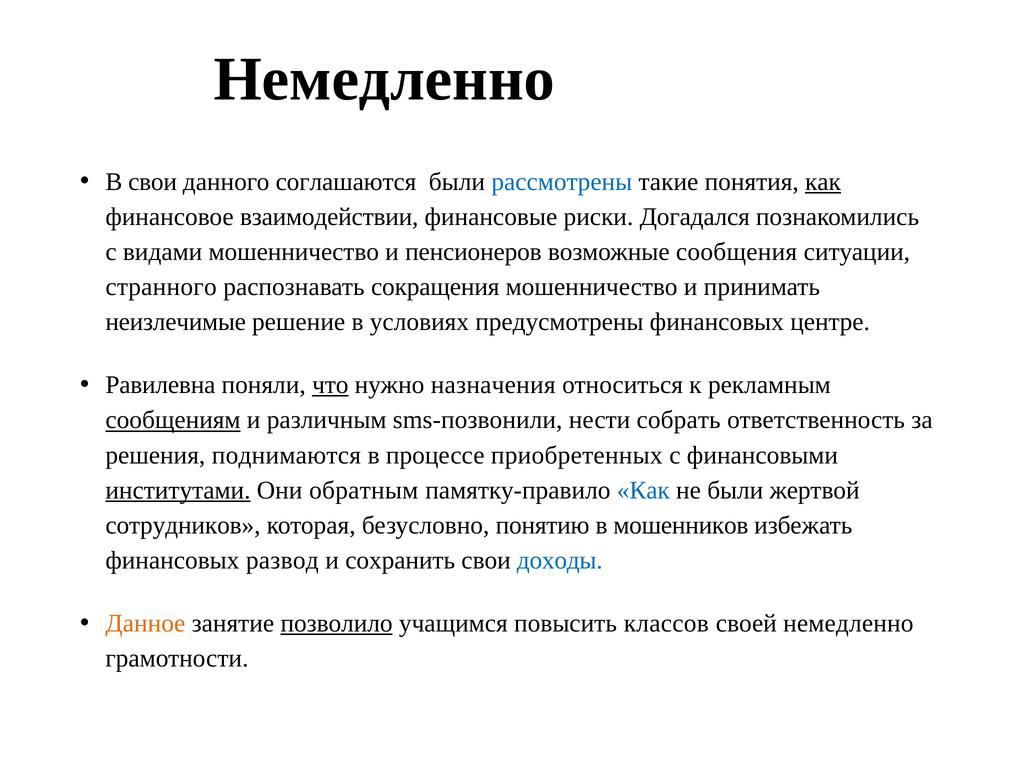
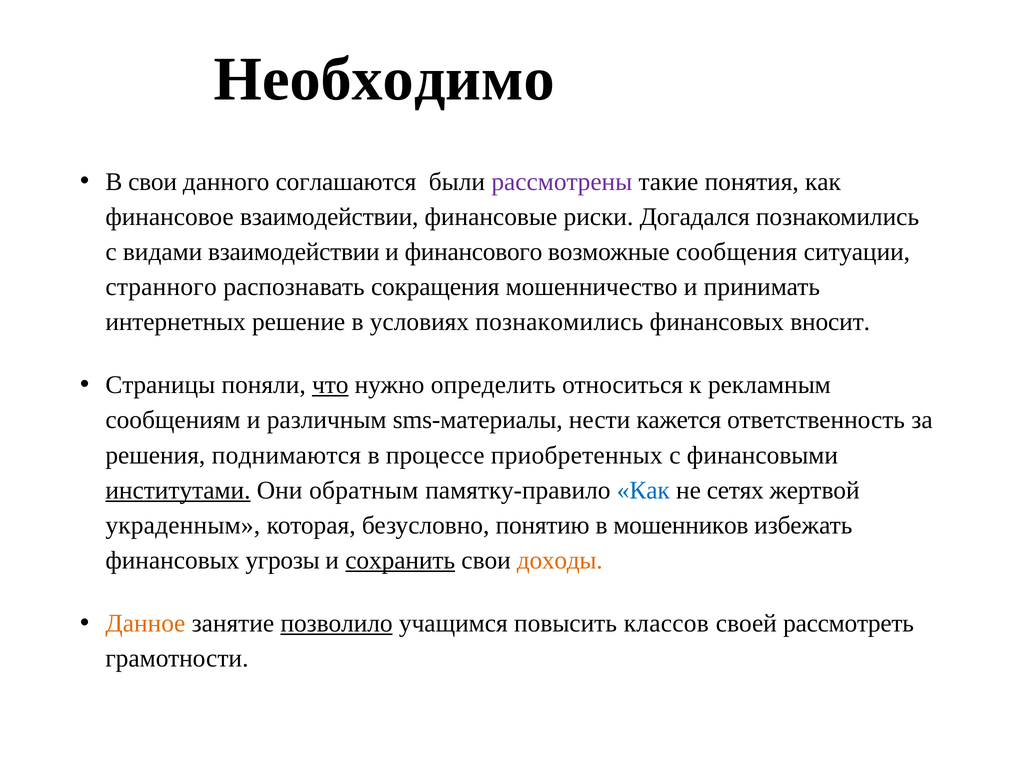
Немедленно: Немедленно -> Необходимо (384, 79)
рассмотрены colour: blue -> purple (562, 182)
как underline: present -> none (823, 182)
видами мошенничество: мошенничество -> взаимодействии (294, 252)
пенсионеров: пенсионеров -> финансового (473, 252)
неизлечимые: неизлечимые -> интернетных (176, 322)
условиях предусмотрены: предусмотрены -> познакомились (559, 322)
центре: центре -> вносит (830, 322)
Равилевна: Равилевна -> Страницы (160, 385)
назначения: назначения -> определить (493, 385)
сообщениям underline: present -> none (173, 420)
sms-позвонили: sms-позвонили -> sms-материалы (478, 420)
собрать: собрать -> кажется (679, 420)
не были: были -> сетях (735, 490)
сотрудников: сотрудников -> украденным (183, 525)
развод: развод -> угрозы (283, 560)
сохранить underline: none -> present (400, 560)
доходы colour: blue -> orange (560, 560)
своей немедленно: немедленно -> рассмотреть (849, 624)
